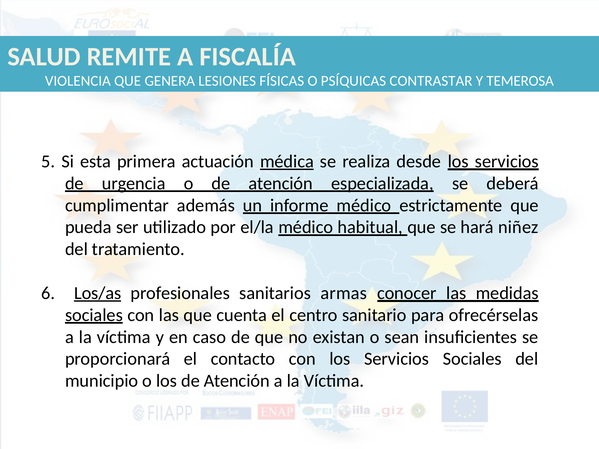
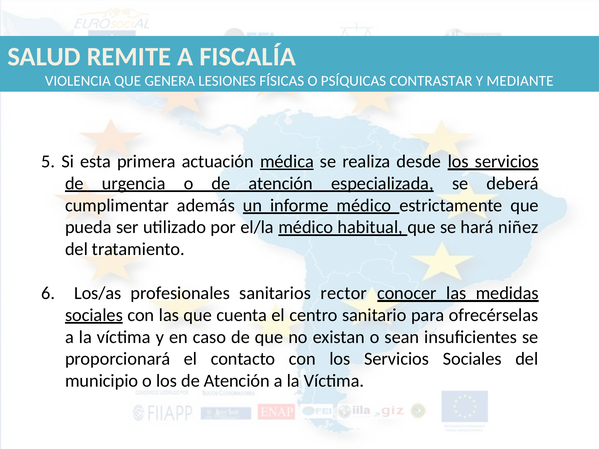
TEMEROSA: TEMEROSA -> MEDIANTE (520, 81)
Los/as underline: present -> none (98, 293)
armas: armas -> rector (344, 293)
